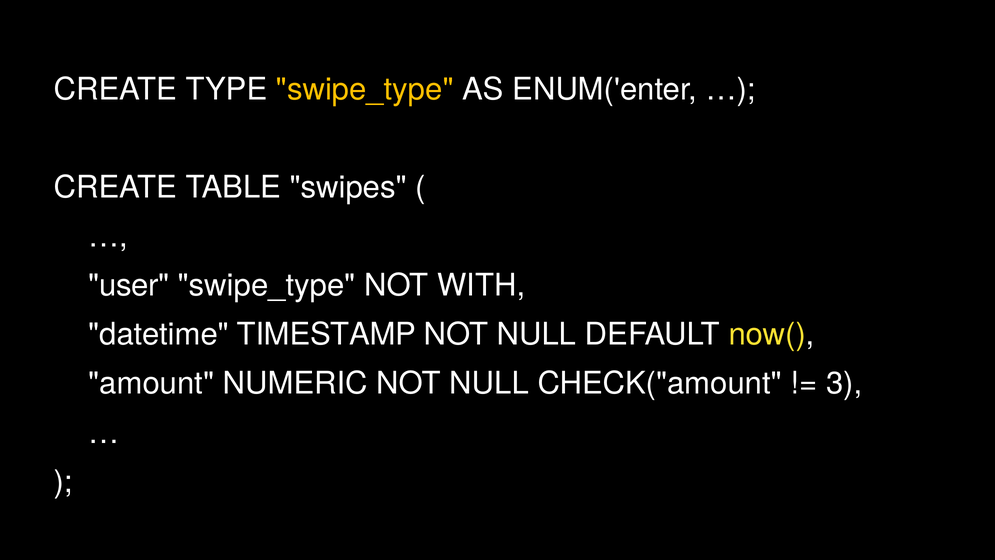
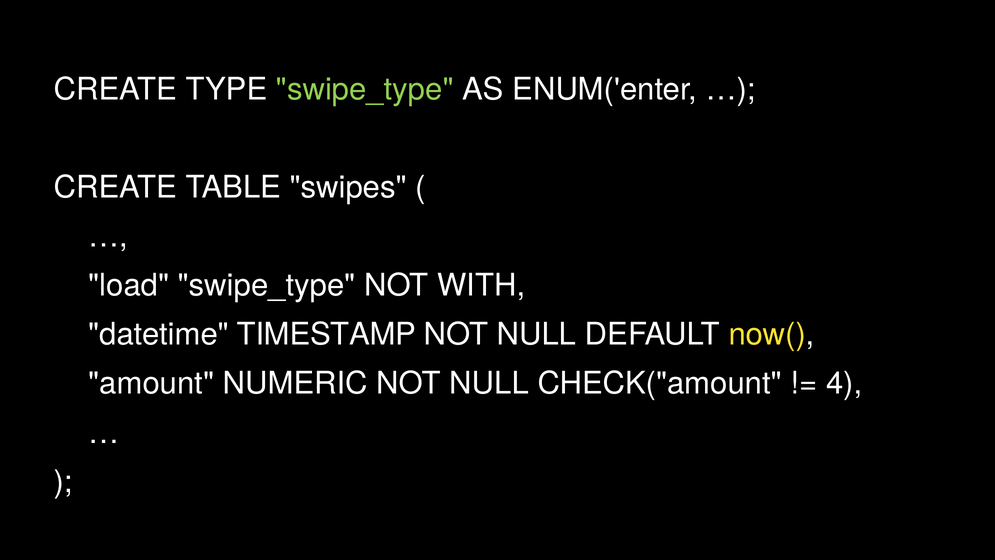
swipe_type colour: yellow -> light green (365, 90)
user: user -> load (129, 286)
3: 3 -> 4 (844, 384)
